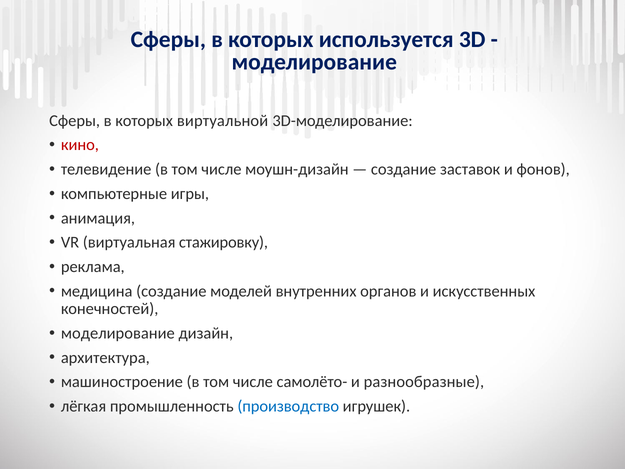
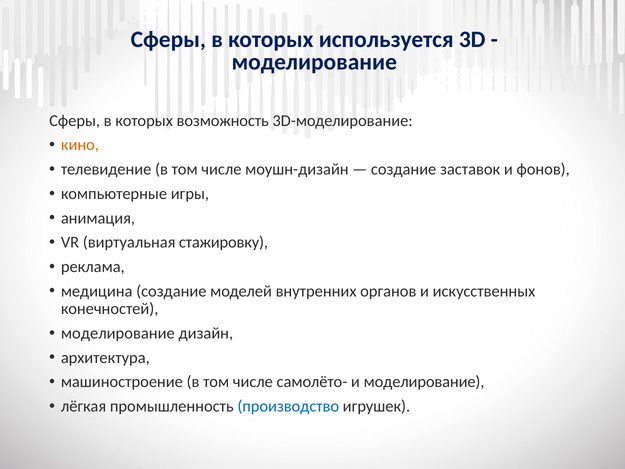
виртуальной: виртуальной -> возможность (223, 121)
кино colour: red -> orange (80, 145)
и разнообразные: разнообразные -> моделирование (424, 382)
